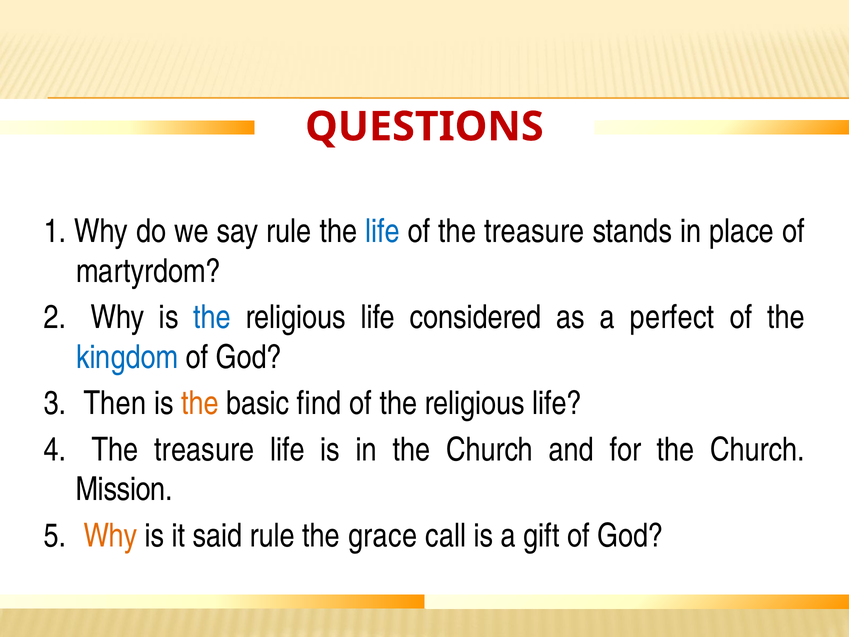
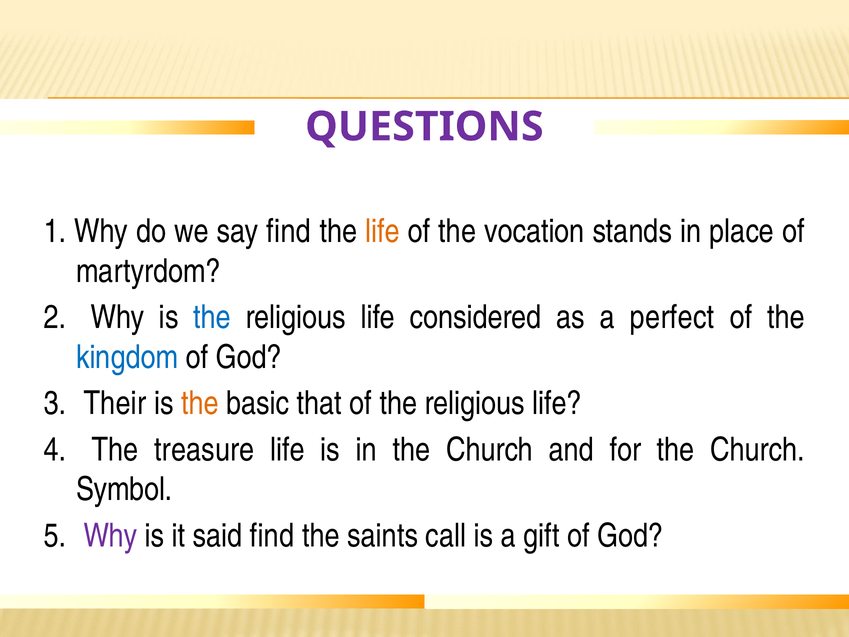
QUESTIONS colour: red -> purple (424, 127)
say rule: rule -> find (289, 231)
life colour: blue -> orange (382, 231)
of the treasure: treasure -> vocation (534, 231)
Then: Then -> Their (115, 403)
find: find -> that (319, 403)
Mission: Mission -> Symbol (124, 489)
Why colour: orange -> purple (110, 535)
said rule: rule -> find (272, 535)
grace: grace -> saints (383, 535)
